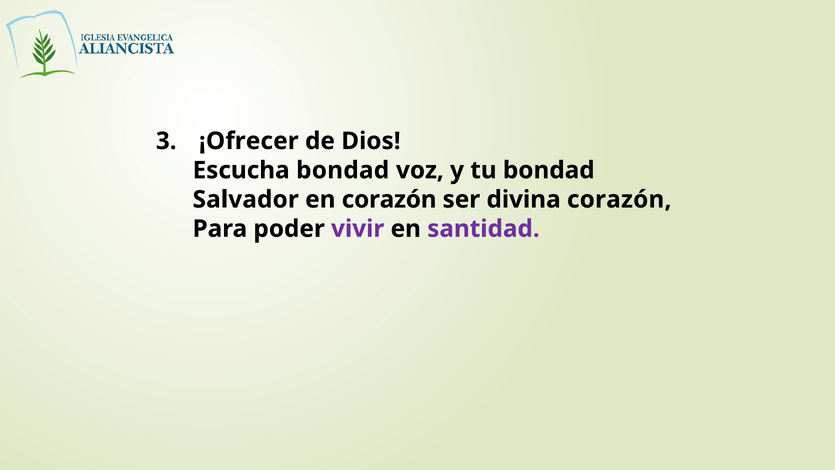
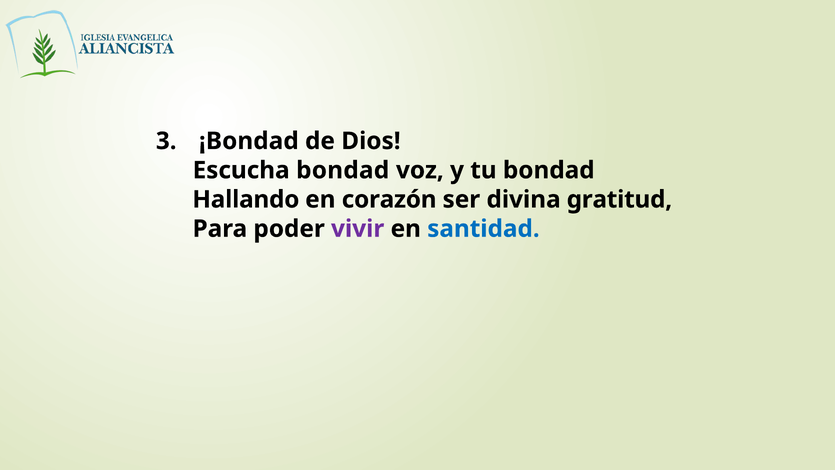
¡Ofrecer: ¡Ofrecer -> ¡Bondad (249, 141)
Salvador: Salvador -> Hallando (246, 199)
divina corazón: corazón -> gratitud (619, 199)
santidad colour: purple -> blue (483, 229)
